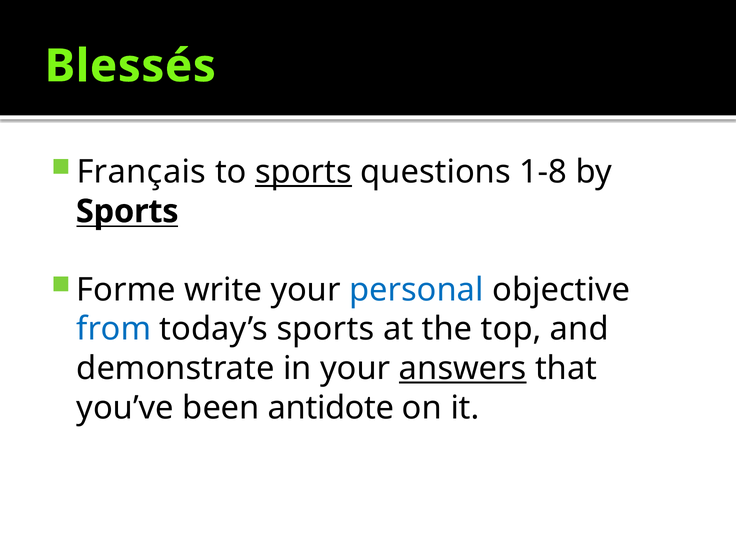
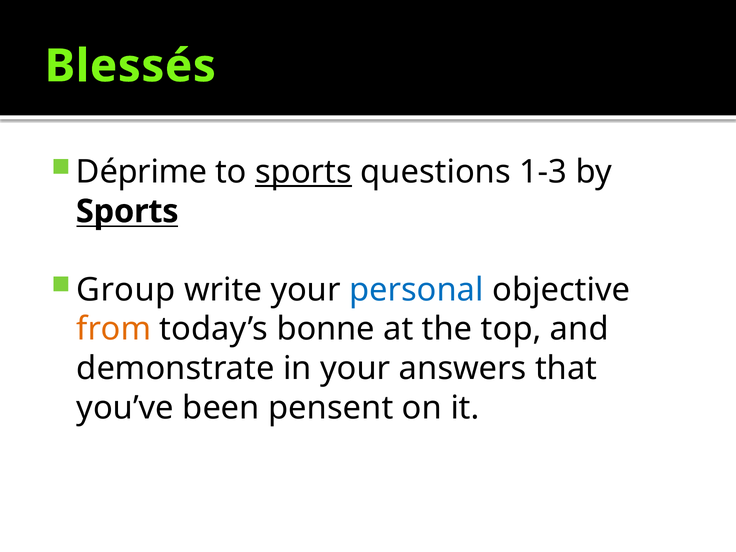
Français: Français -> Déprime (142, 172)
1-8: 1-8 -> 1-3 (543, 172)
Forme: Forme -> Group (126, 290)
from colour: blue -> orange (114, 329)
today’s sports: sports -> bonne (326, 329)
answers underline: present -> none (463, 368)
antidote: antidote -> pensent (331, 408)
